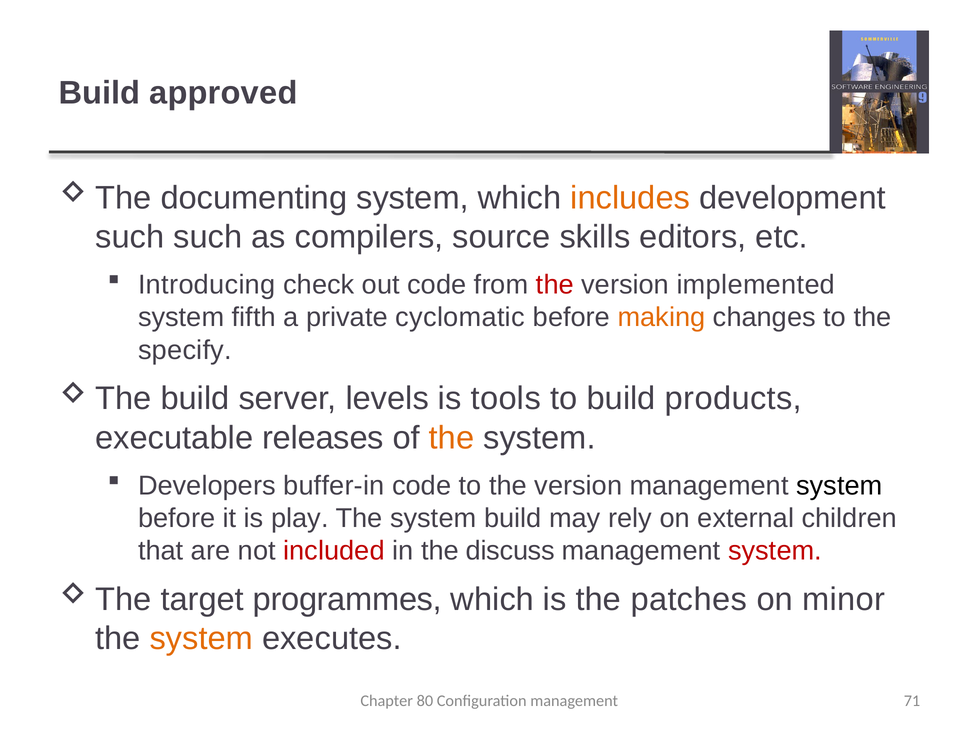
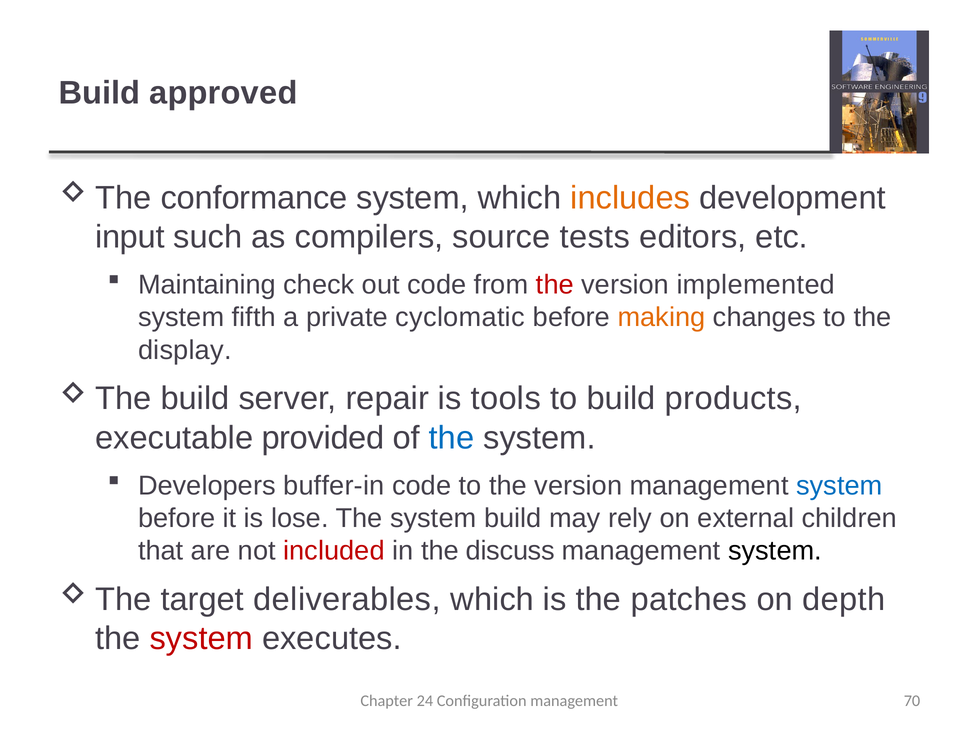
documenting: documenting -> conformance (254, 198)
such: such -> input (130, 237)
skills: skills -> tests (595, 237)
Introducing: Introducing -> Maintaining (207, 285)
specify: specify -> display (185, 350)
levels: levels -> repair (387, 399)
releases: releases -> provided (323, 438)
the colour: orange -> blue (452, 438)
system colour: black -> blue (839, 486)
play: play -> lose (300, 518)
system colour: red -> black (775, 551)
programmes: programmes -> deliverables (347, 600)
minor: minor -> depth (844, 600)
system colour: orange -> red (201, 639)
80: 80 -> 24 (425, 701)
71: 71 -> 70 (912, 701)
